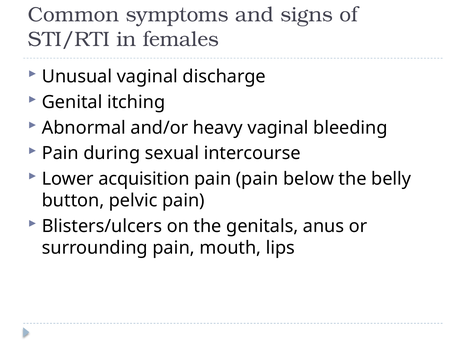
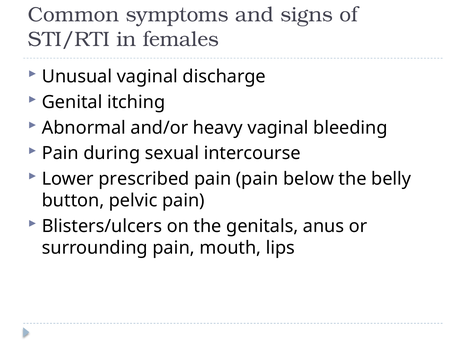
acquisition: acquisition -> prescribed (144, 179)
